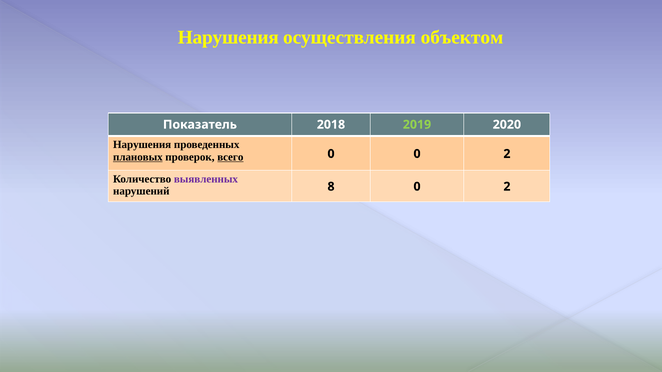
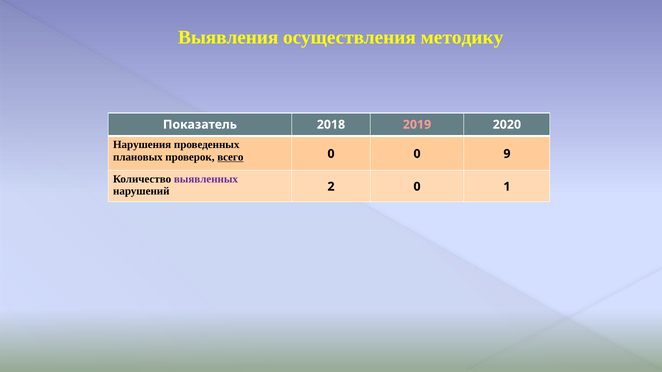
Нарушения: Нарушения -> Выявления (228, 37)
объектом: объектом -> методику (462, 37)
2019 colour: light green -> pink (417, 125)
плановых underline: present -> none (138, 157)
0 0 2: 2 -> 9 (507, 154)
8: 8 -> 2 (331, 187)
2: 2 -> 1 (507, 187)
